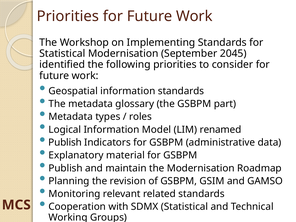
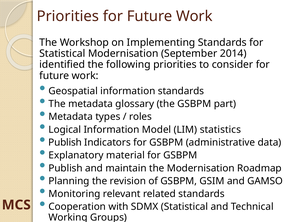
2045: 2045 -> 2014 (233, 54)
renamed: renamed -> statistics (220, 130)
